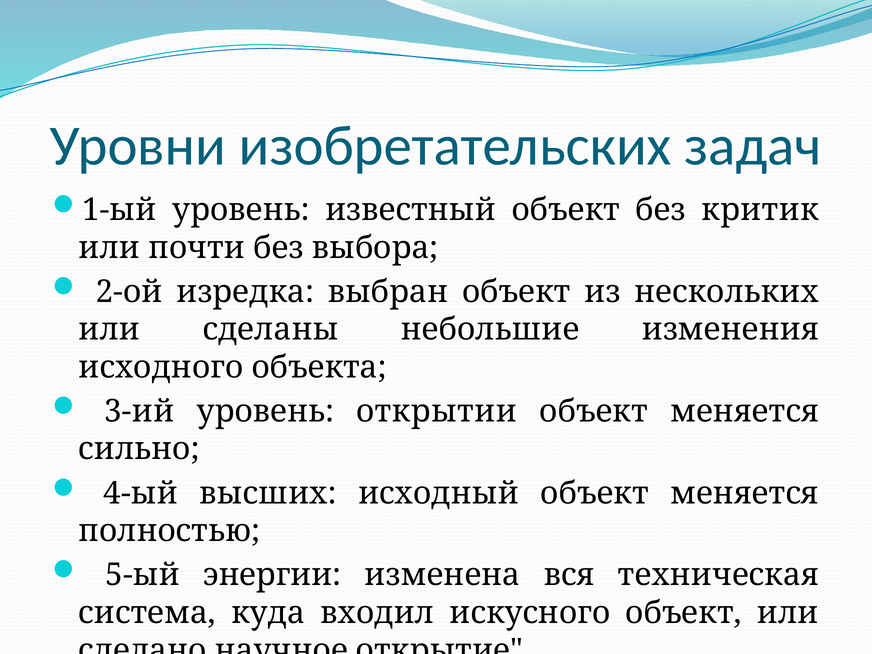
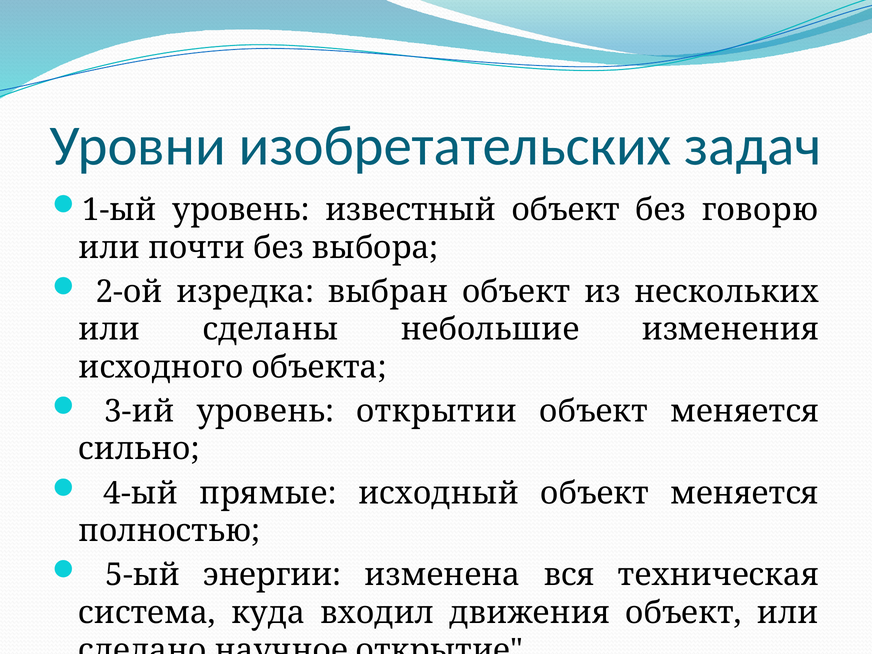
критик: критик -> говорю (760, 210)
высших: высших -> прямые (268, 493)
искусного: искусного -> движения (530, 613)
